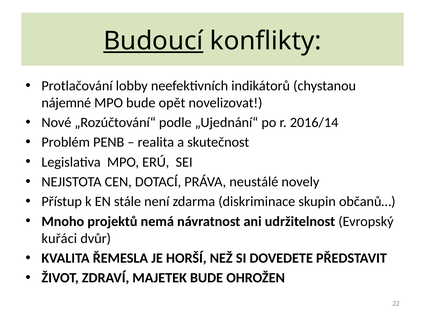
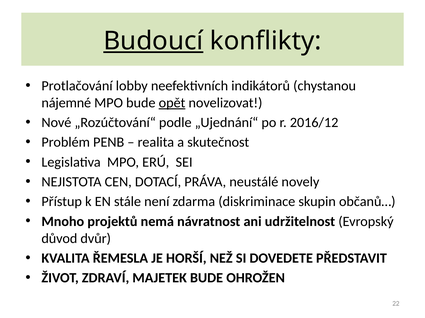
opět underline: none -> present (172, 103)
2016/14: 2016/14 -> 2016/12 (314, 123)
kuřáci: kuřáci -> důvod (59, 239)
